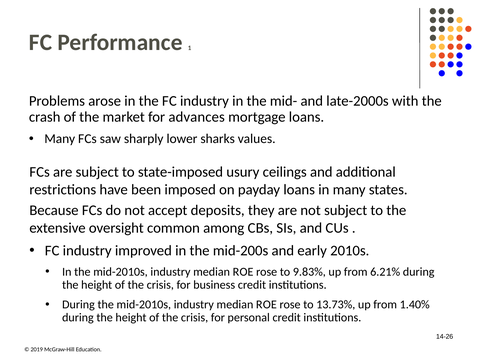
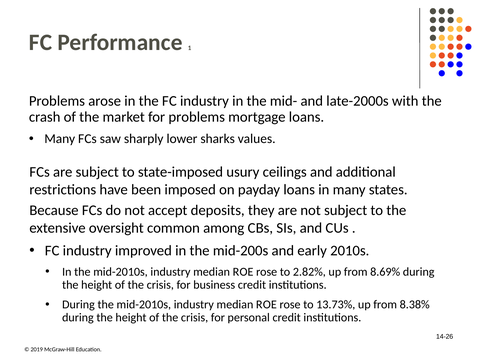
for advances: advances -> problems (197, 117)
9.83%: 9.83% -> 2.82% (309, 271)
6.21%: 6.21% -> 8.69% (385, 271)
1.40%: 1.40% -> 8.38% (415, 304)
